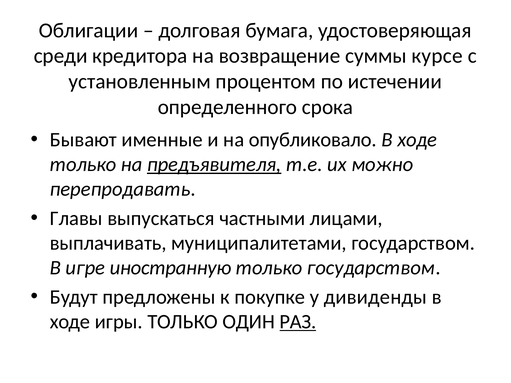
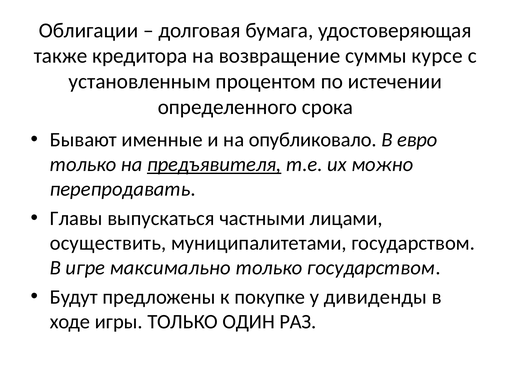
среди: среди -> также (61, 56)
ходе: ходе -> евро (417, 140)
выплачивать: выплачивать -> осуществить (108, 243)
иностранную: иностранную -> максимально (170, 268)
РАЗ underline: present -> none (298, 322)
